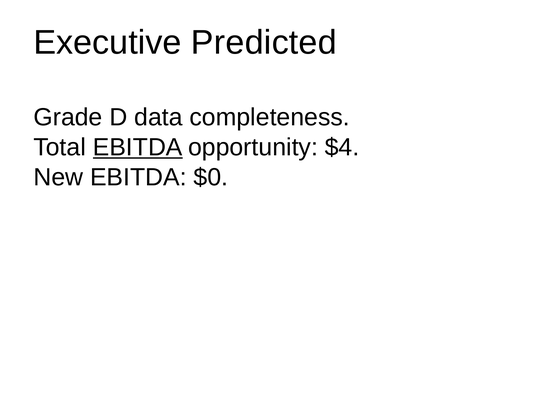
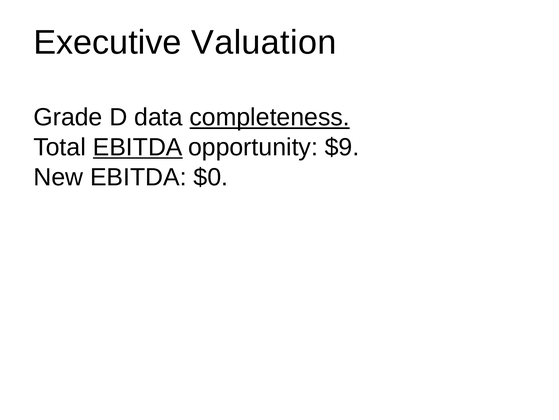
Predicted: Predicted -> Valuation (264, 42)
completeness underline: none -> present (270, 117)
$4: $4 -> $9 (342, 147)
